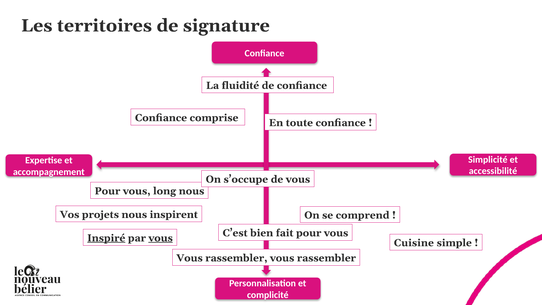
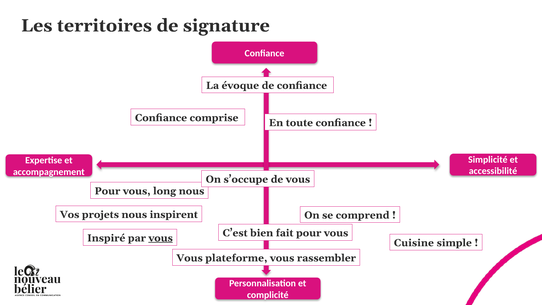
fluidité: fluidité -> évoque (240, 85)
Inspiré underline: present -> none (106, 238)
rassembler: rassembler -> plateforme (236, 258)
